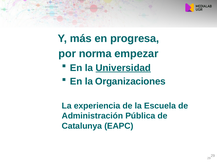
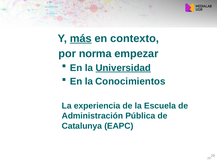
más underline: none -> present (81, 38)
progresa: progresa -> contexto (135, 38)
Organizaciones: Organizaciones -> Conocimientos (130, 81)
